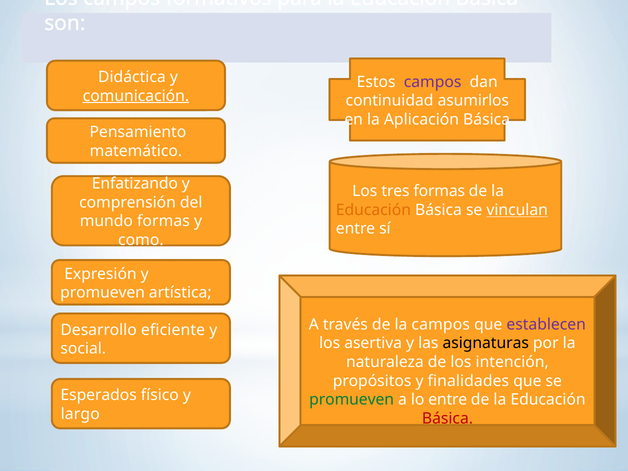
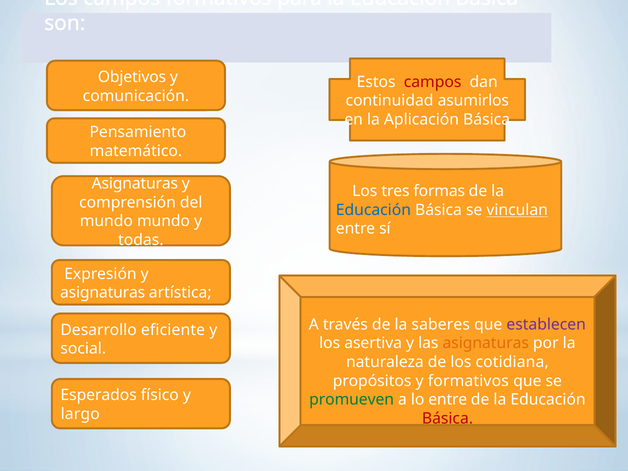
Didáctica: Didáctica -> Objetivos (132, 77)
campos colour: purple -> red (433, 82)
comunicación underline: present -> none (136, 96)
Enfatizando: Enfatizando -> Asignaturas (135, 184)
Educación colour: orange -> blue (373, 210)
mundo formas: formas -> mundo (163, 221)
como: como -> todas (141, 240)
promueven: promueven -> asignaturas (103, 293)
la campos: campos -> saberes (441, 324)
asignaturas colour: black -> orange (486, 343)
intención: intención -> cotidiana (512, 362)
y finalidades: finalidades -> formativos (468, 381)
